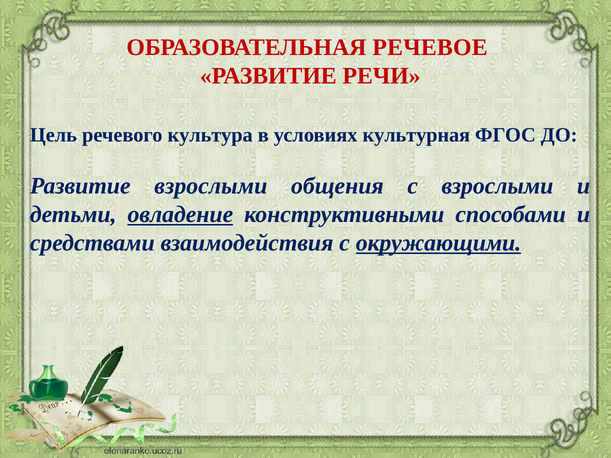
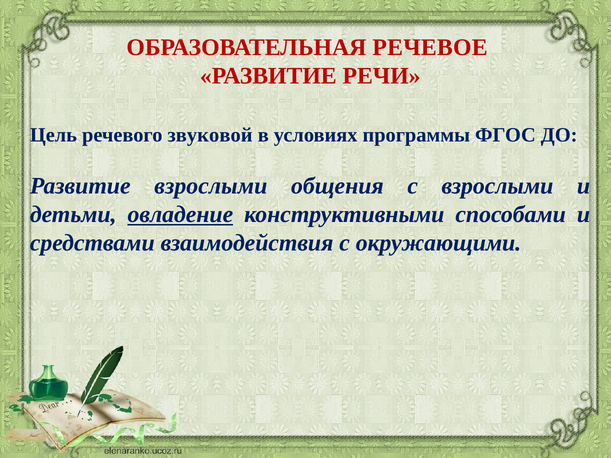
культура: культура -> звуковой (210, 135)
культурная: культурная -> программы (416, 135)
окружающими underline: present -> none (438, 243)
